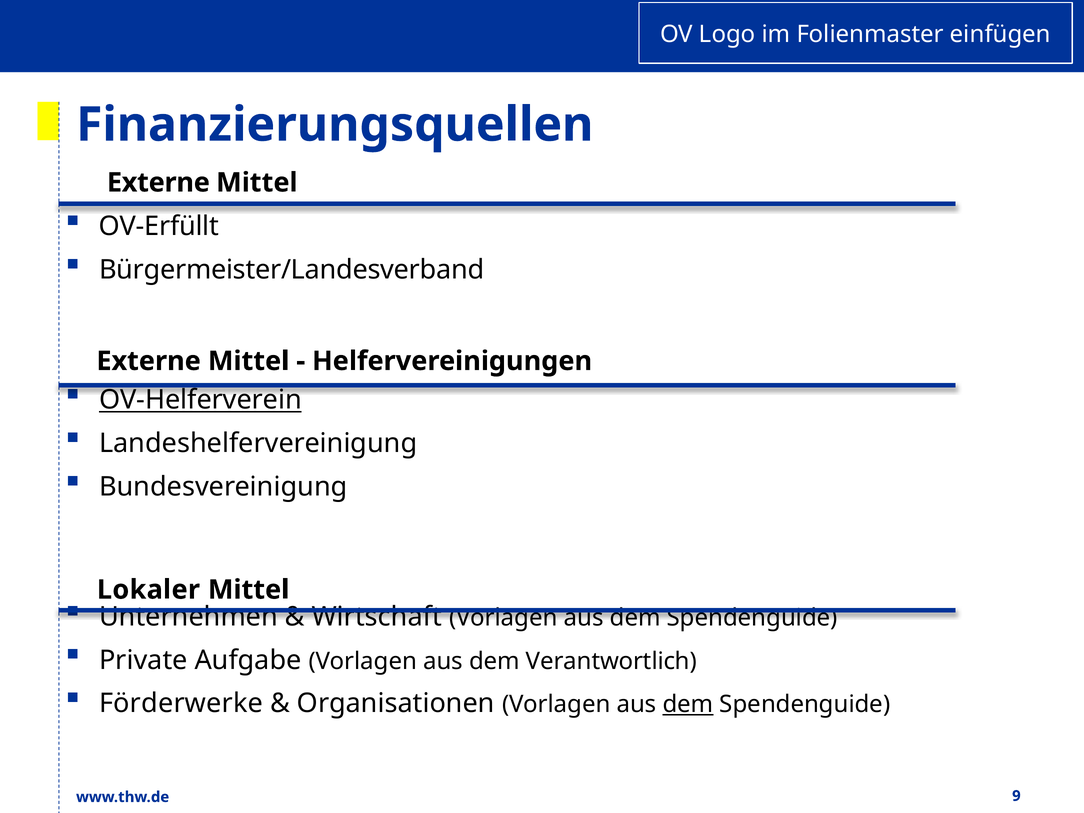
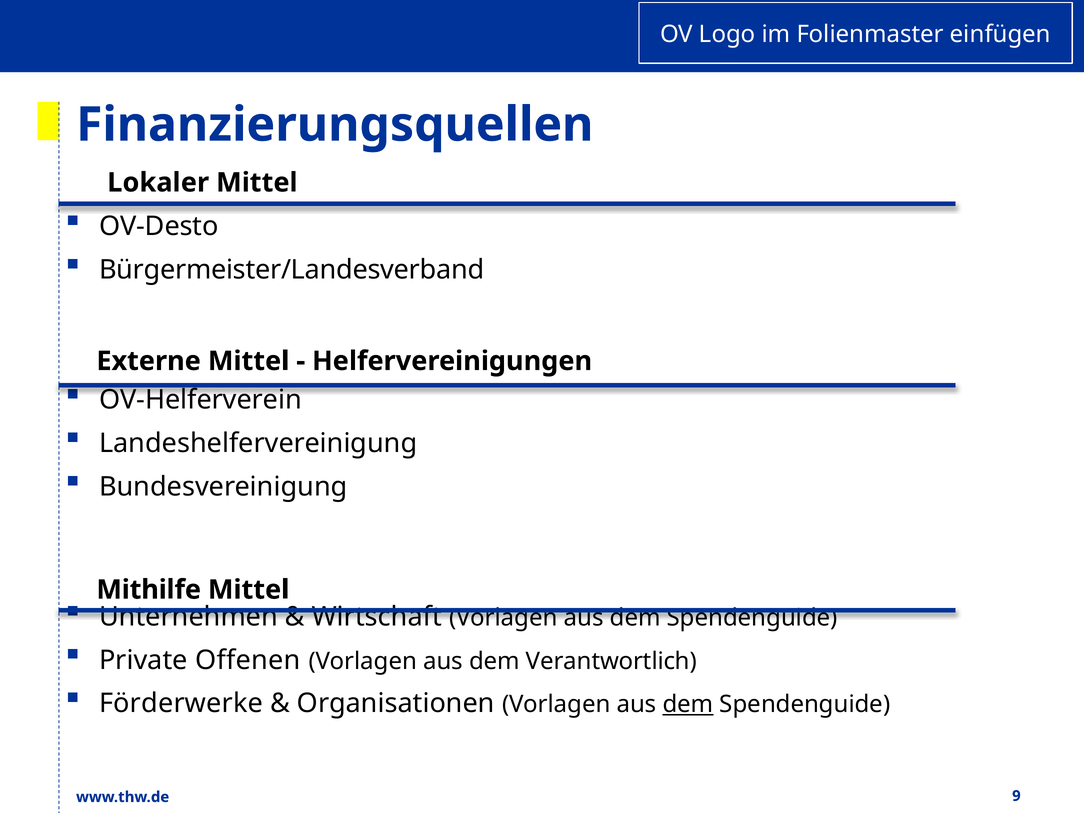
Externe: Externe -> Lokaler (158, 183)
OV-Erfüllt: OV-Erfüllt -> OV-Desto (159, 227)
OV-Helferverein underline: present -> none (200, 400)
Lokaler: Lokaler -> Mithilfe (149, 590)
Aufgabe: Aufgabe -> Offenen (248, 660)
